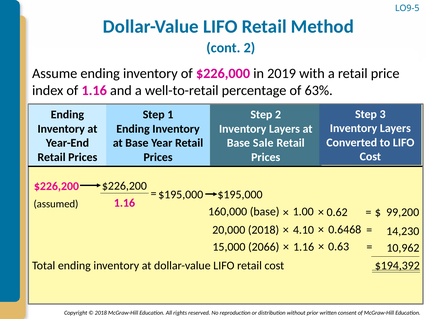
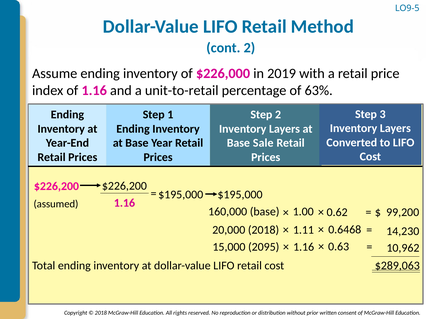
well-to-retail: well-to-retail -> unit-to-retail (182, 91)
4.10: 4.10 -> 1.11 (303, 230)
2066: 2066 -> 2095 (264, 247)
$194,392: $194,392 -> $289,063 (397, 266)
